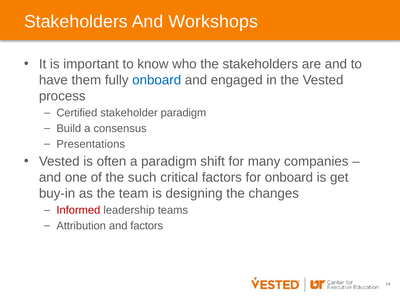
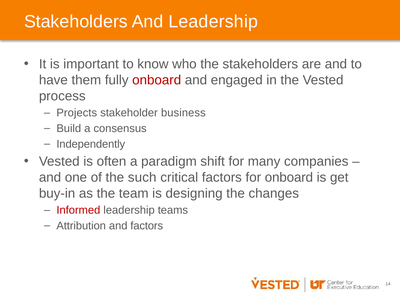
And Workshops: Workshops -> Leadership (213, 22)
onboard colour: blue -> red (157, 80)
Certified: Certified -> Projects (77, 113)
stakeholder paradigm: paradigm -> business (183, 113)
Presentations: Presentations -> Independently (91, 144)
